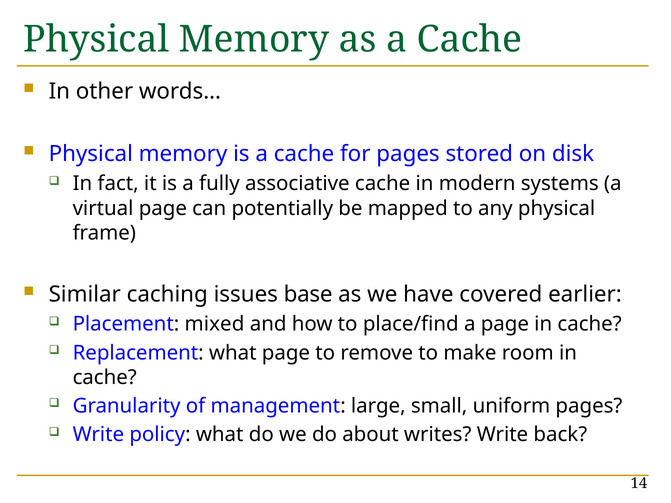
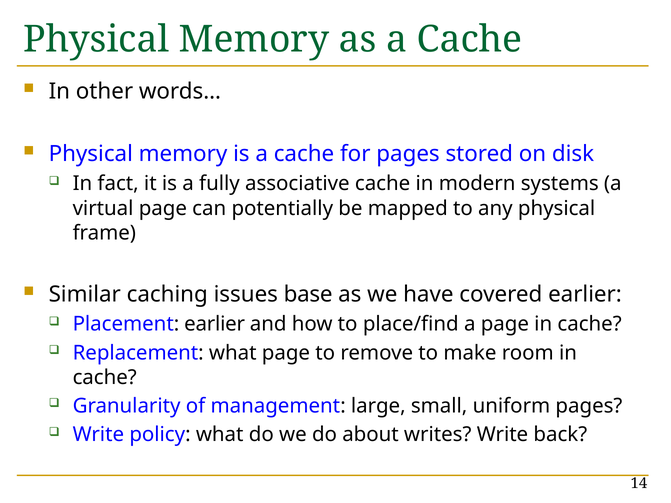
Placement mixed: mixed -> earlier (215, 324)
